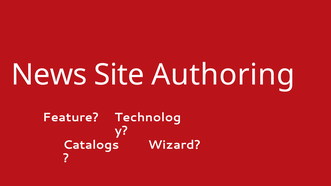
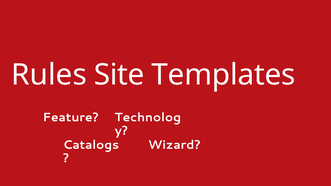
News: News -> Rules (49, 75)
Authoring: Authoring -> Templates (223, 75)
